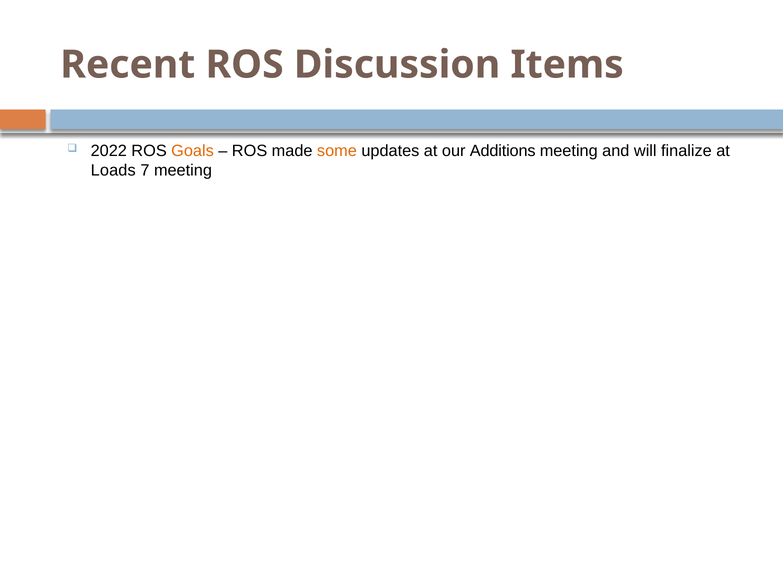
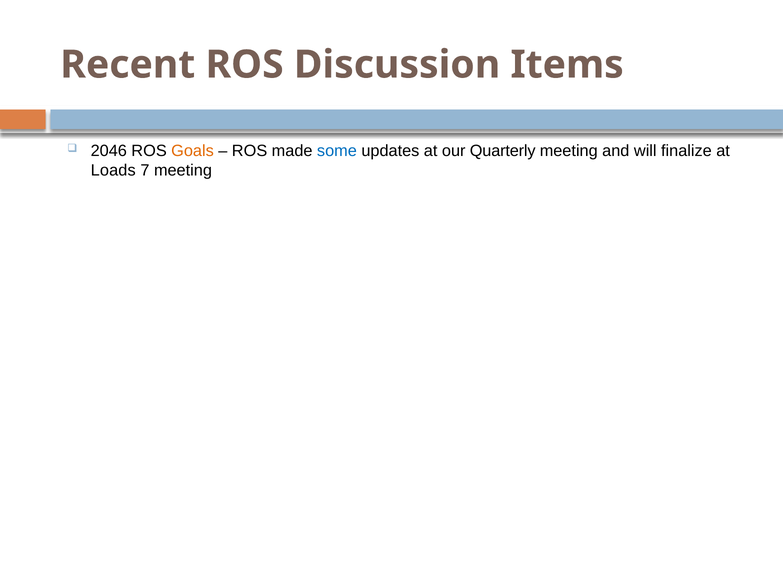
2022: 2022 -> 2046 (109, 151)
some colour: orange -> blue (337, 151)
Additions: Additions -> Quarterly (503, 151)
